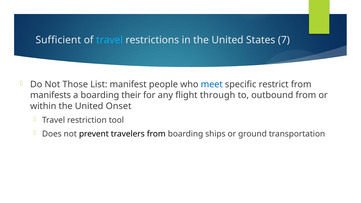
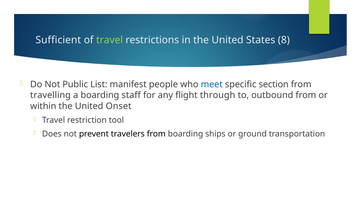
travel colour: light blue -> light green (110, 40)
7: 7 -> 8 (284, 40)
Those: Those -> Public (75, 84)
restrict: restrict -> section (274, 84)
manifests: manifests -> travelling (50, 95)
their: their -> staff (131, 95)
